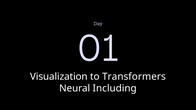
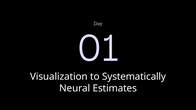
Transformers: Transformers -> Systematically (134, 77)
Including: Including -> Estimates (115, 88)
